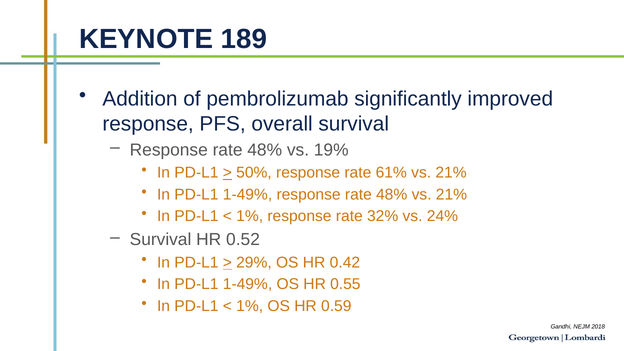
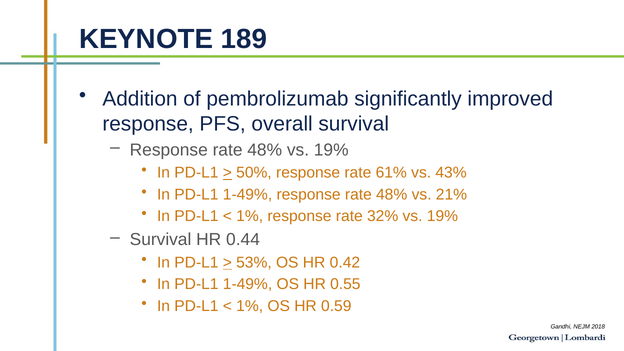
61% vs 21%: 21% -> 43% (451, 173)
32% vs 24%: 24% -> 19% (442, 217)
0.52: 0.52 -> 0.44 (243, 240)
29%: 29% -> 53% (254, 263)
